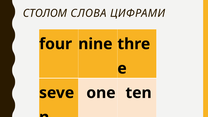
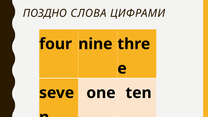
СТОЛОМ: СТОЛОМ -> ПОЗДНО (45, 13)
